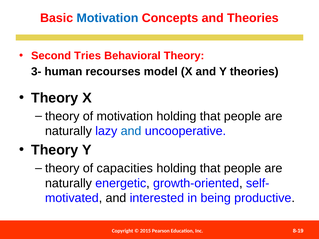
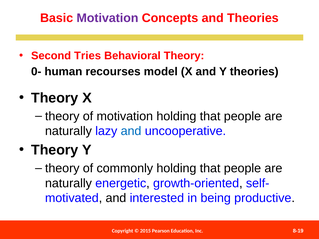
Motivation colour: blue -> purple (107, 18)
3-: 3- -> 0- (36, 72)
capacities: capacities -> commonly (125, 169)
